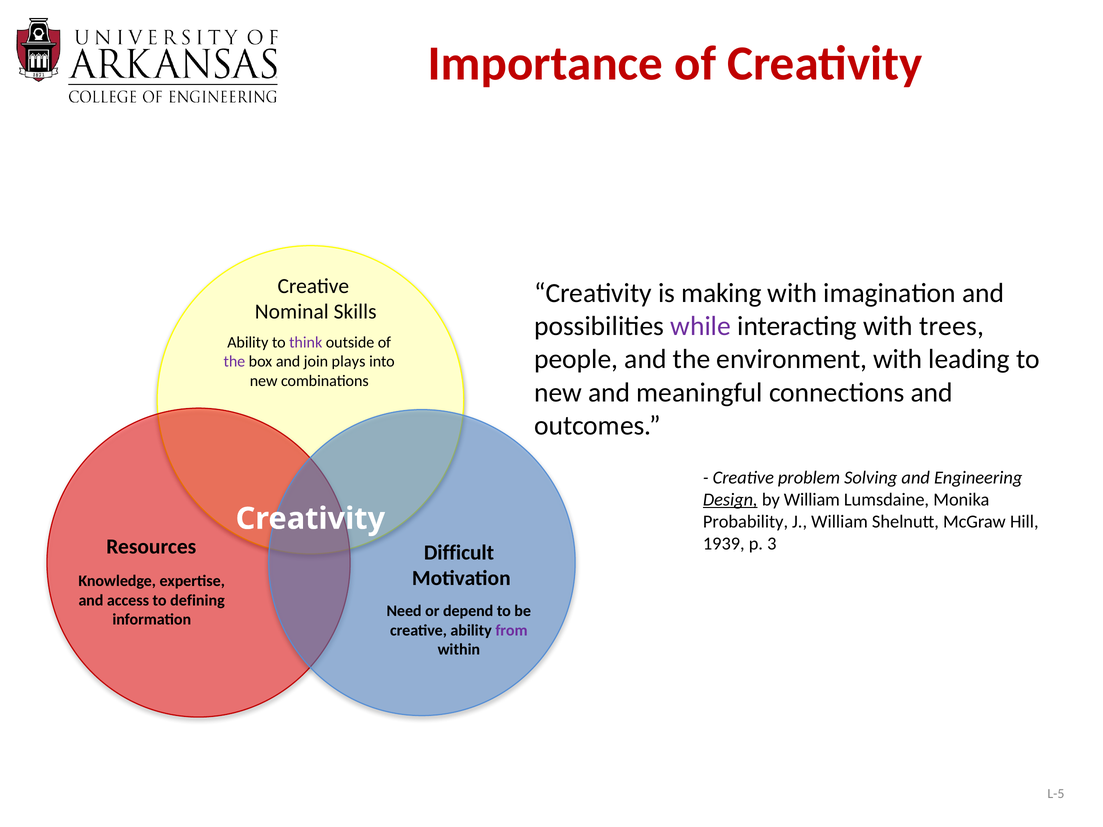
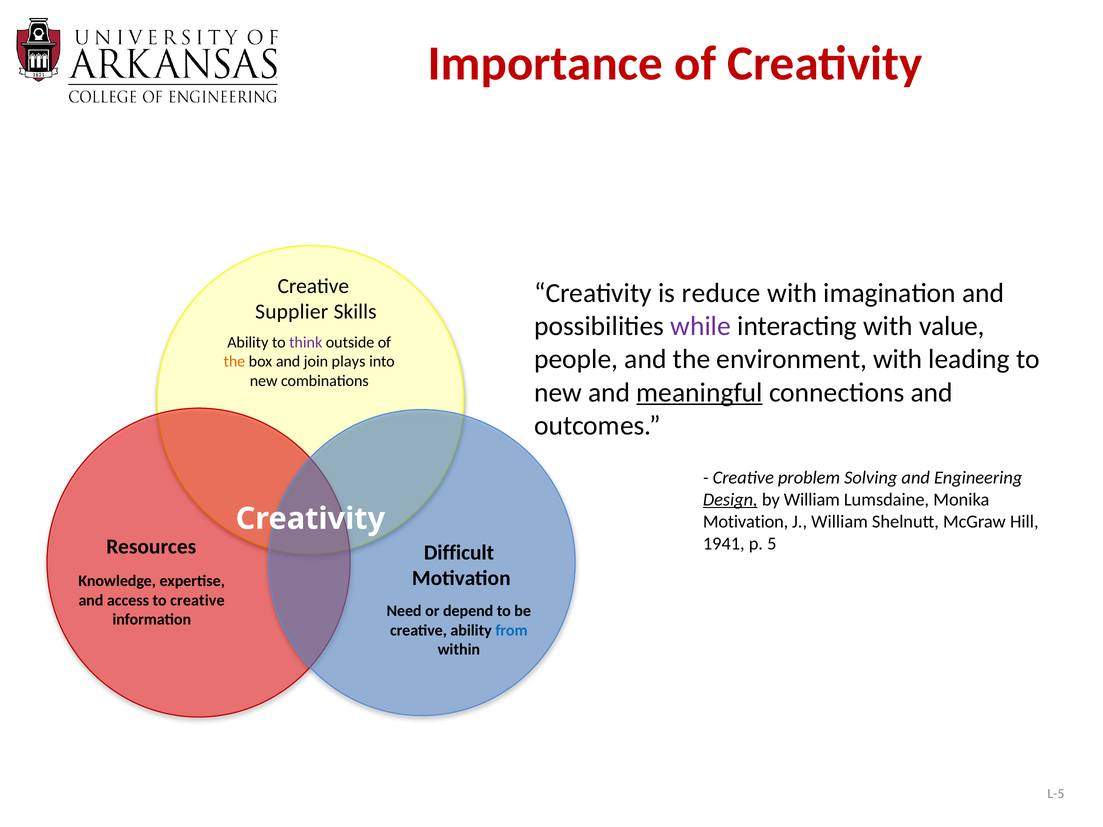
making: making -> reduce (721, 293)
Nominal: Nominal -> Supplier (292, 312)
trees: trees -> value (952, 326)
the colour: purple -> orange (234, 362)
meaningful underline: none -> present (700, 393)
Probability: Probability -> Motivation (746, 522)
1939: 1939 -> 1941 (724, 544)
3: 3 -> 5 (772, 544)
to defining: defining -> creative (197, 600)
from colour: purple -> blue (511, 631)
